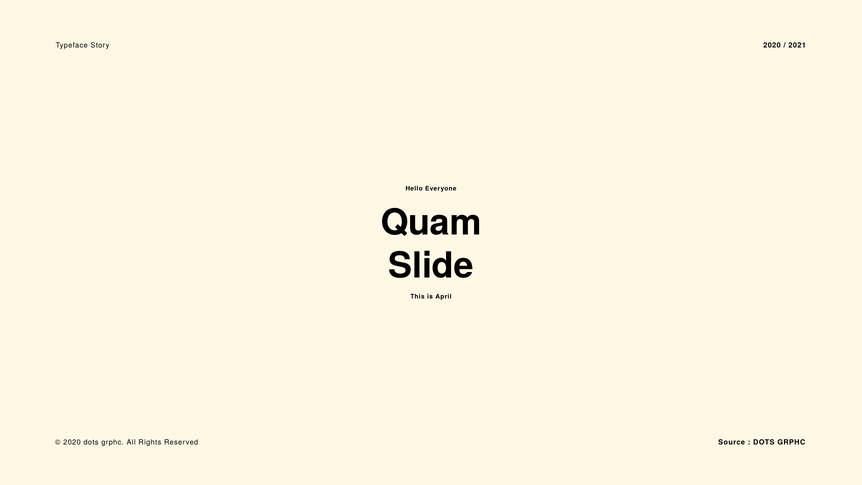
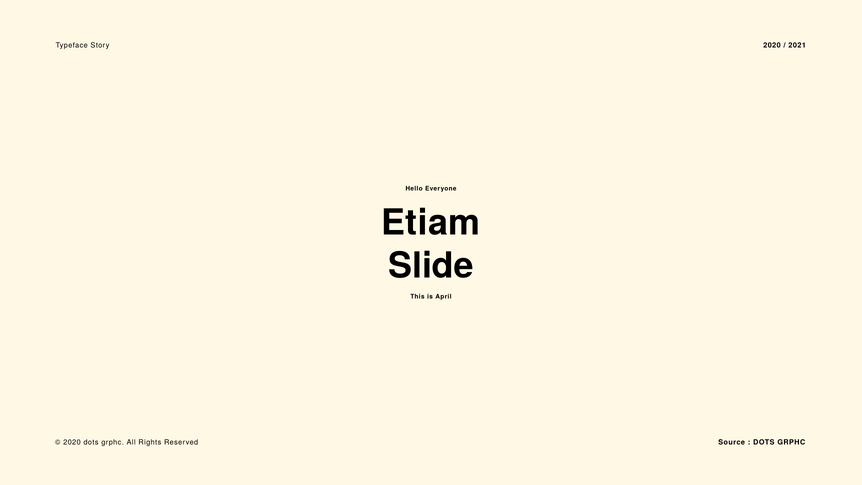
Quam: Quam -> Etiam (431, 223)
